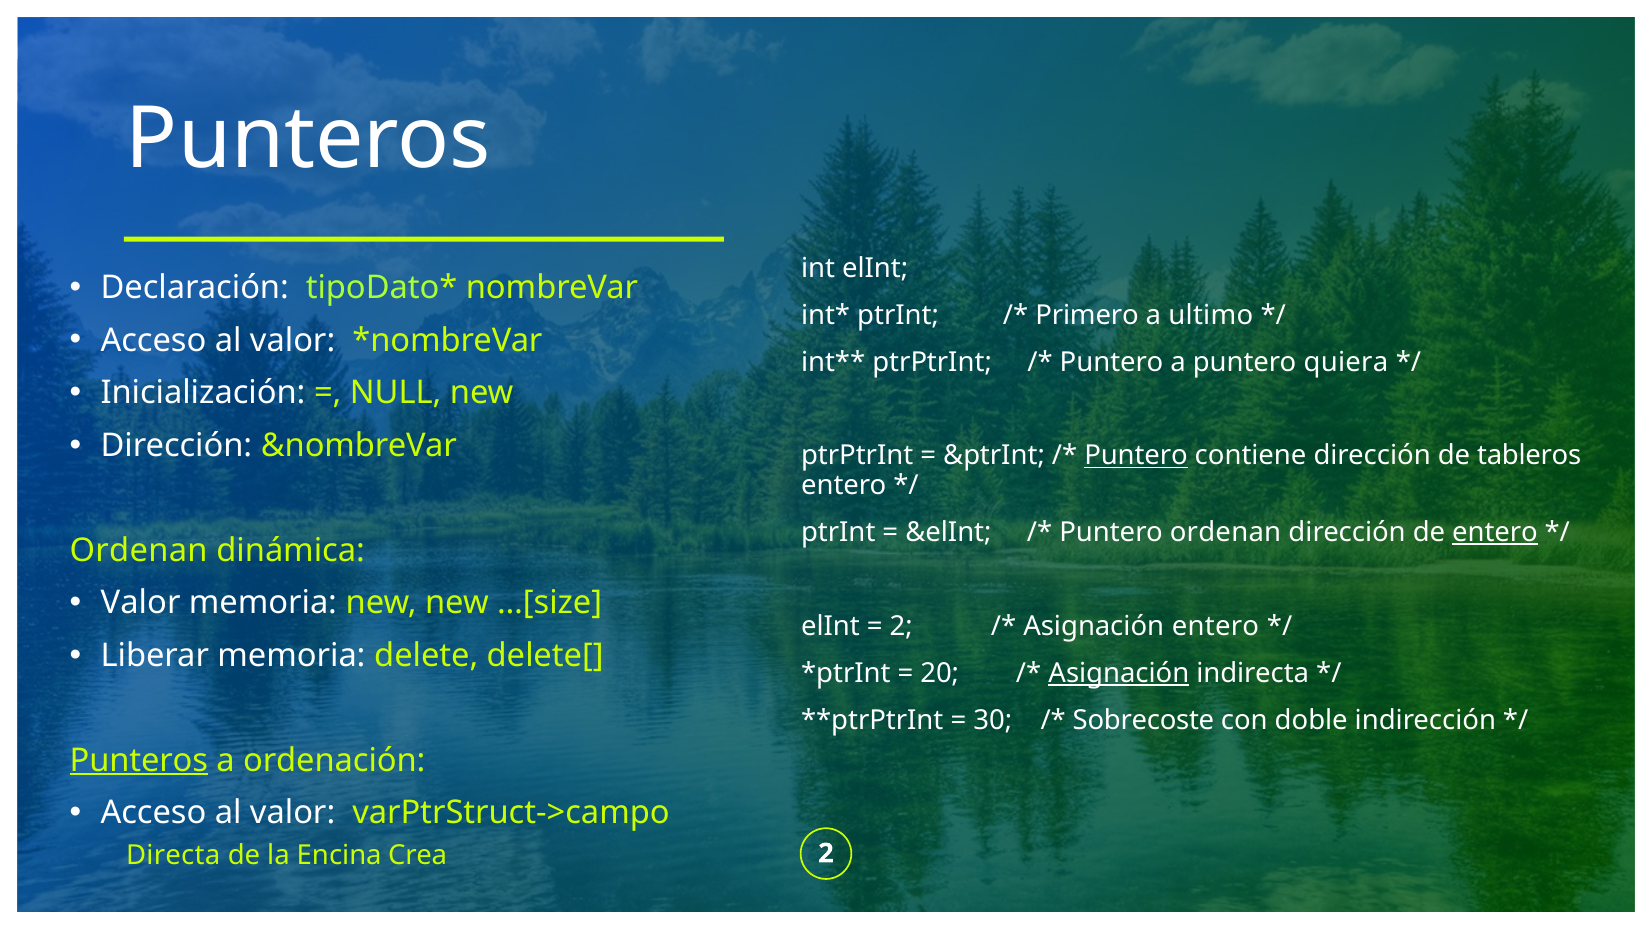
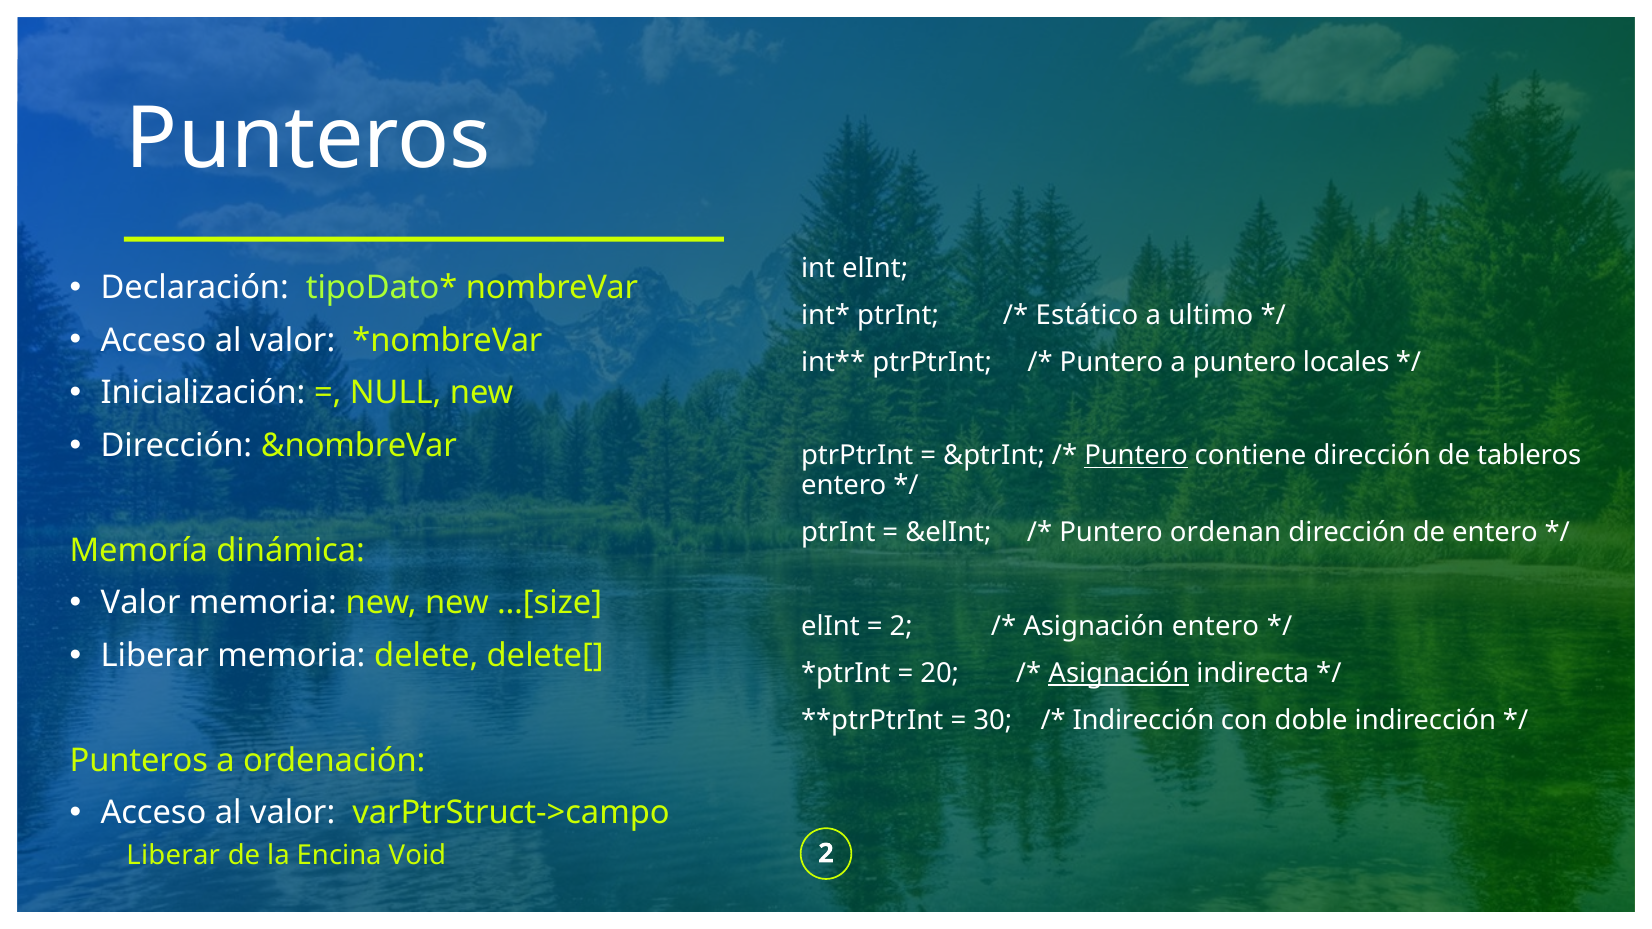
Primero: Primero -> Estático (1087, 315)
quiera: quiera -> locales (1346, 362)
entero underline: present -> none (1495, 533)
Ordenan: Ordenan -> Memoría (139, 550)
Sobrecoste: Sobrecoste -> Indirección (1143, 720)
Punteros underline: present -> none (139, 761)
Directa: Directa -> Liberar (173, 856)
Crea: Crea -> Void (417, 856)
